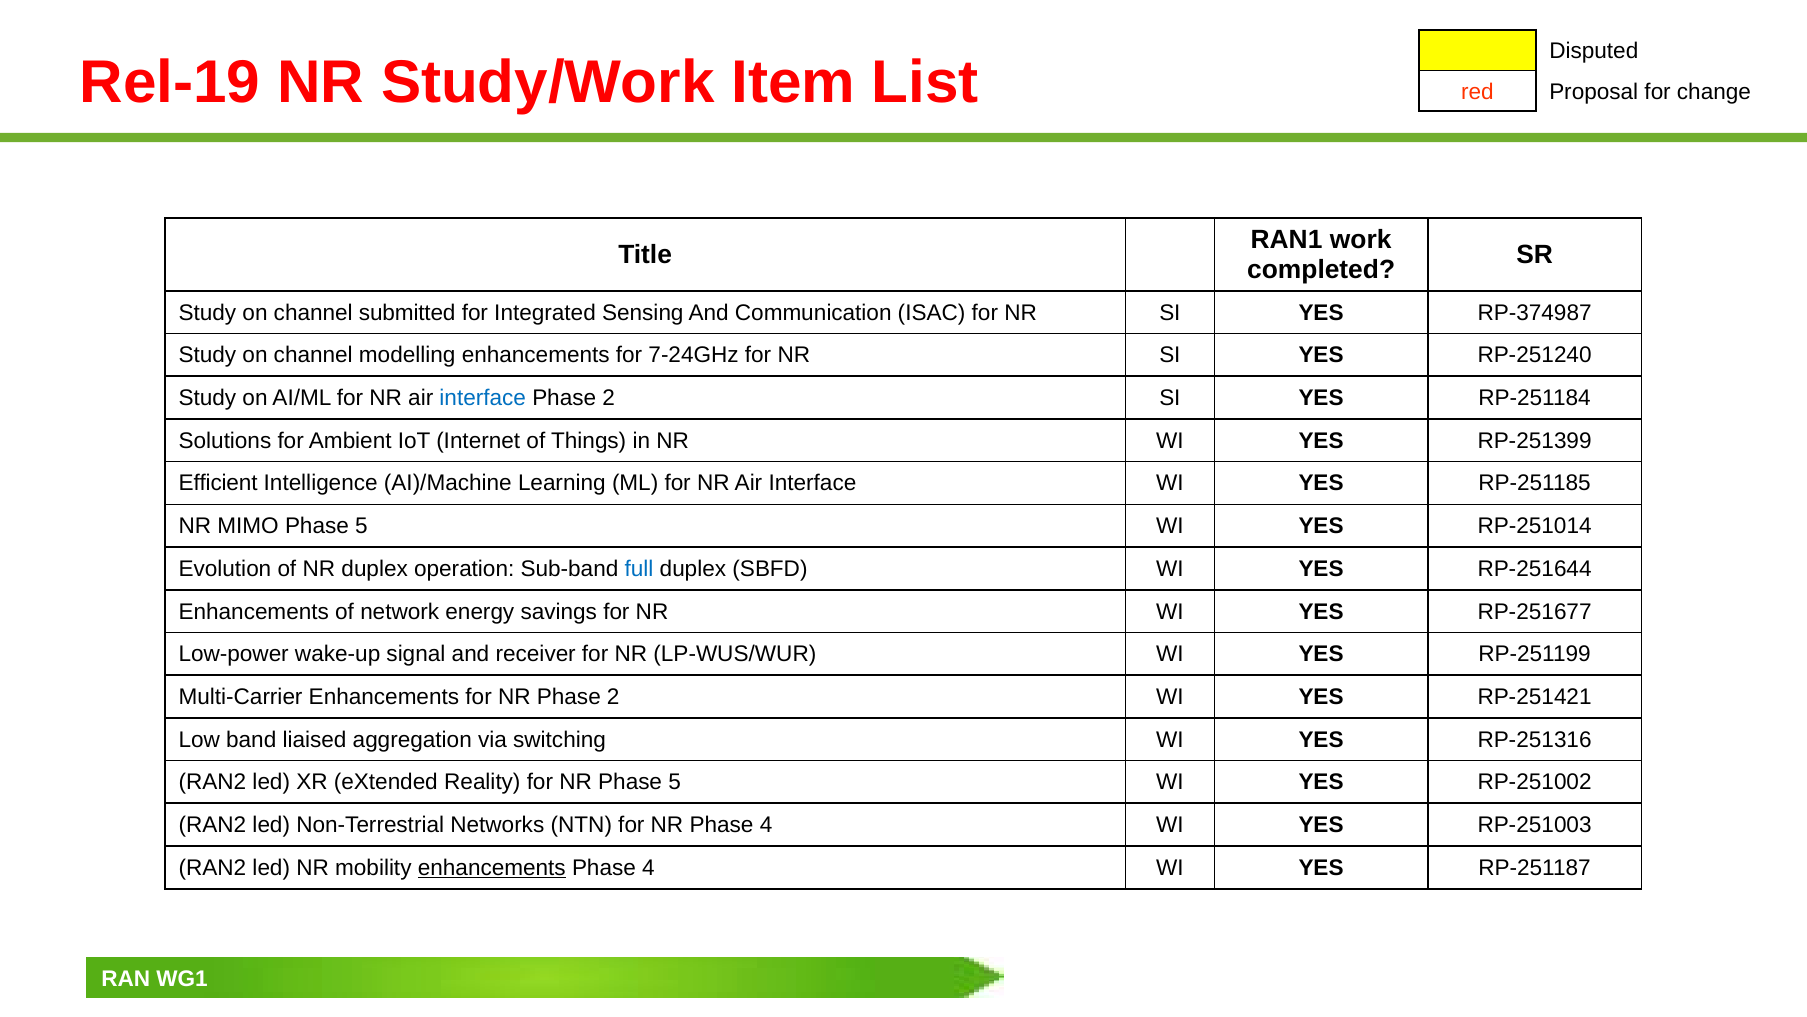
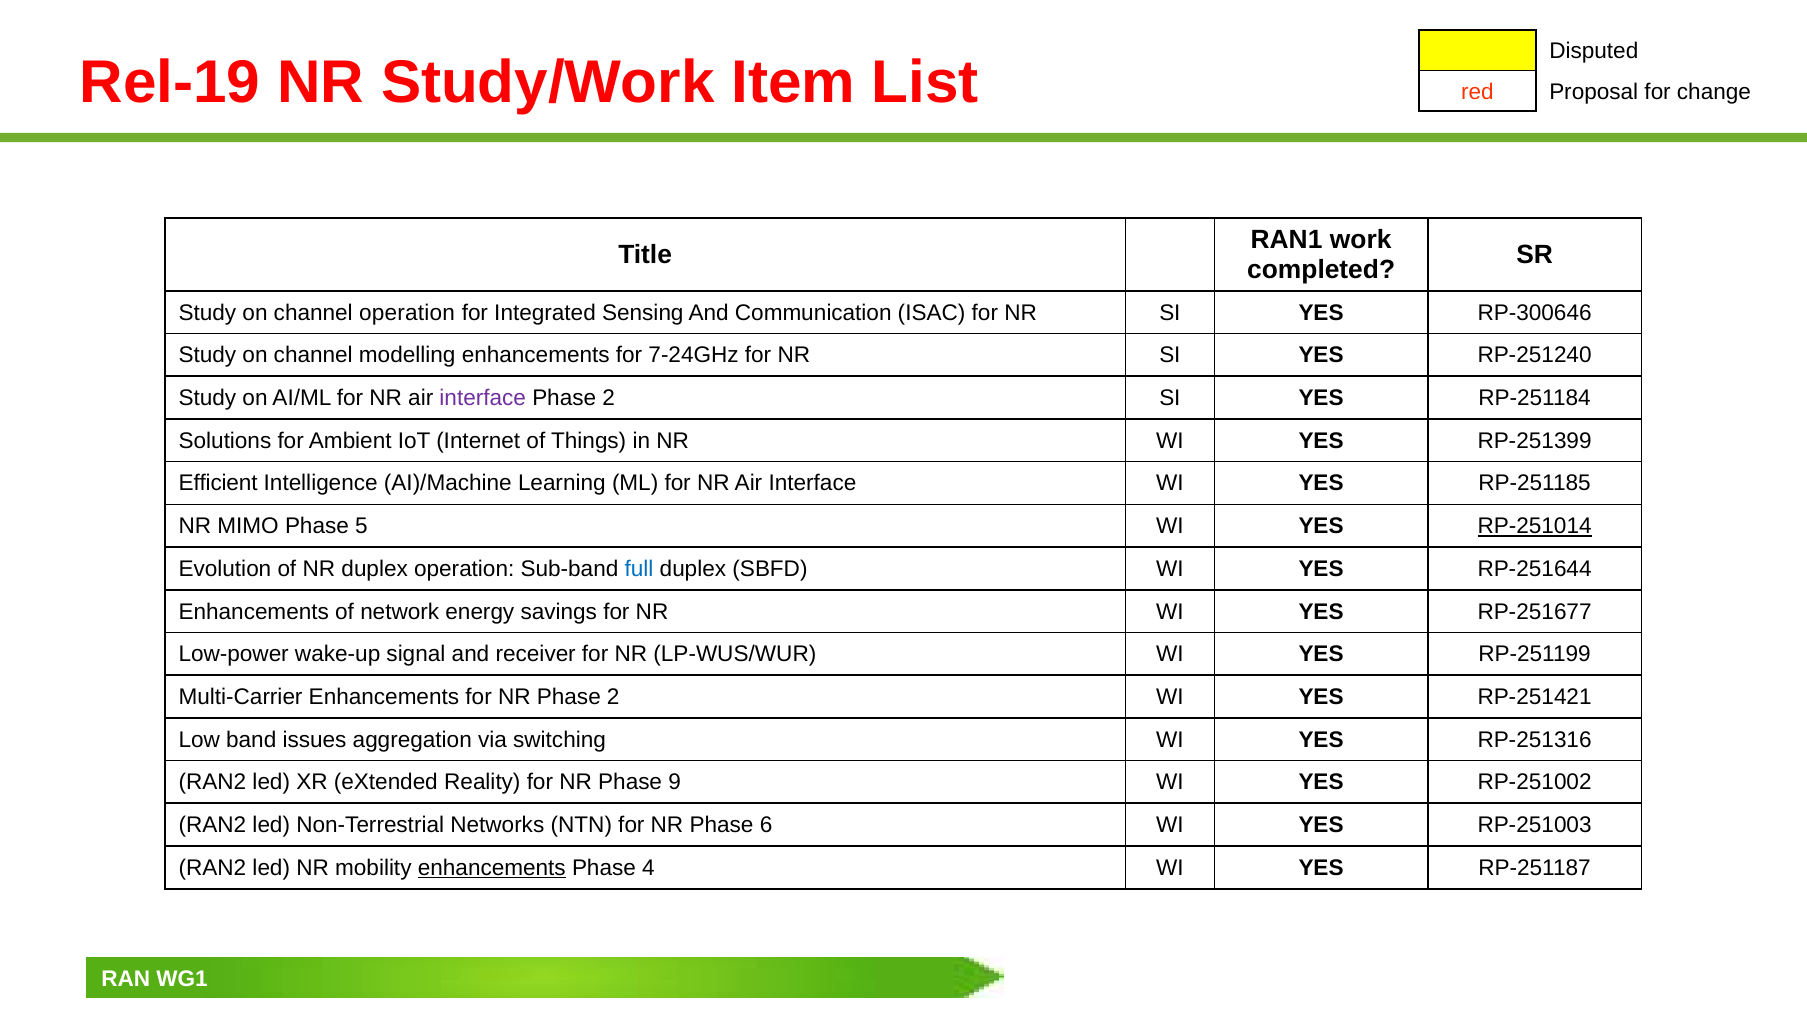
channel submitted: submitted -> operation (407, 312)
RP-374987: RP-374987 -> RP-300646 (1535, 312)
interface colour: blue -> purple (483, 398)
RP-251014 underline: none -> present (1535, 526)
liaised: liaised -> issues (315, 739)
NR Phase 5: 5 -> 9 (675, 782)
NR Phase 4: 4 -> 6 (766, 825)
